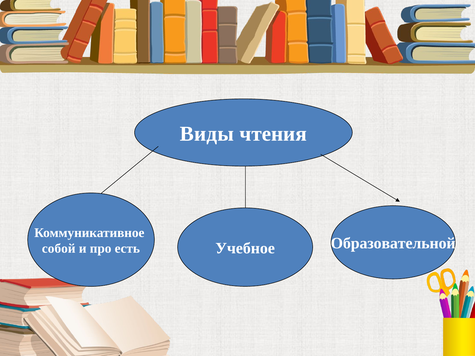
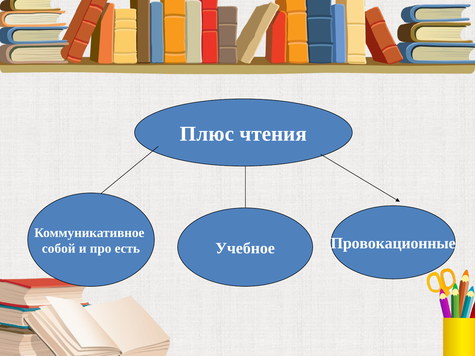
Виды: Виды -> Плюс (207, 134)
Образовательной: Образовательной -> Провокационные (393, 244)
